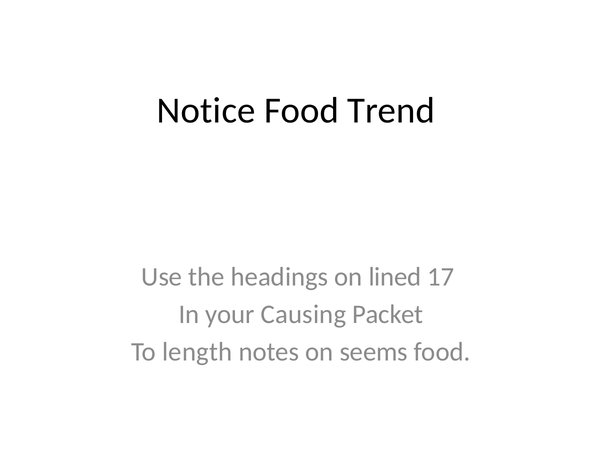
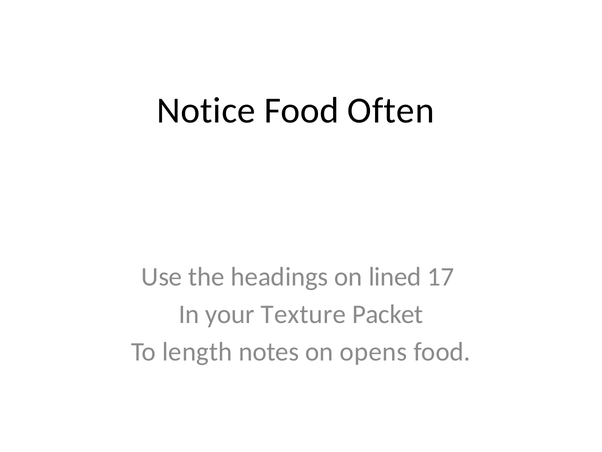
Trend: Trend -> Often (391, 110)
Causing: Causing -> Texture (303, 314)
seems: seems -> opens (373, 352)
